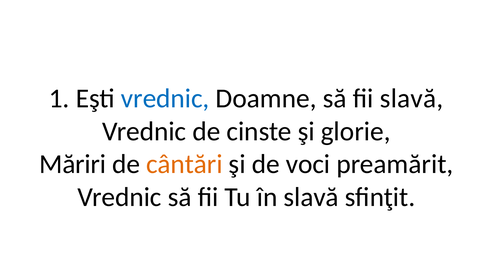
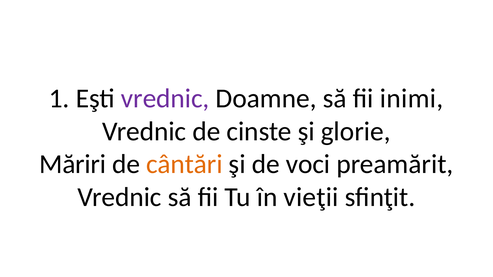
vrednic colour: blue -> purple (165, 99)
fii slavă: slavă -> inimi (412, 99)
în slavă: slavă -> vieţii (311, 197)
